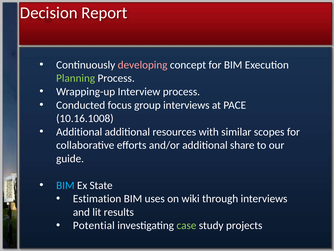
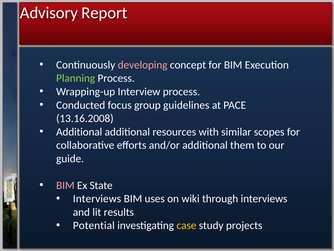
Decision: Decision -> Advisory (49, 13)
group interviews: interviews -> guidelines (186, 105)
10.16.1008: 10.16.1008 -> 13.16.2008 (85, 118)
share: share -> them (242, 145)
BIM colour: light blue -> pink (65, 185)
Estimation: Estimation -> Interviews (97, 198)
case colour: light green -> yellow (186, 225)
